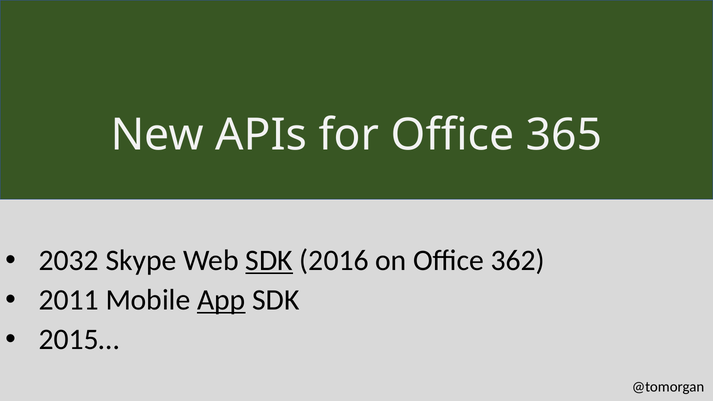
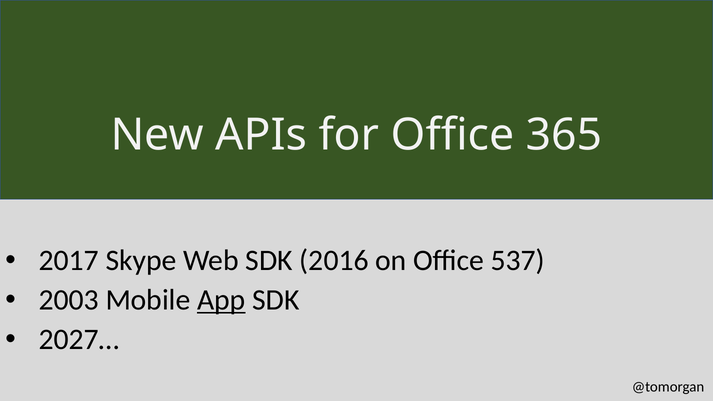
2032: 2032 -> 2017 (69, 261)
SDK underline: present -> none (269, 261)
362: 362 -> 537 (518, 261)
2011: 2011 -> 2003 (69, 300)
2015…: 2015… -> 2027… (79, 340)
